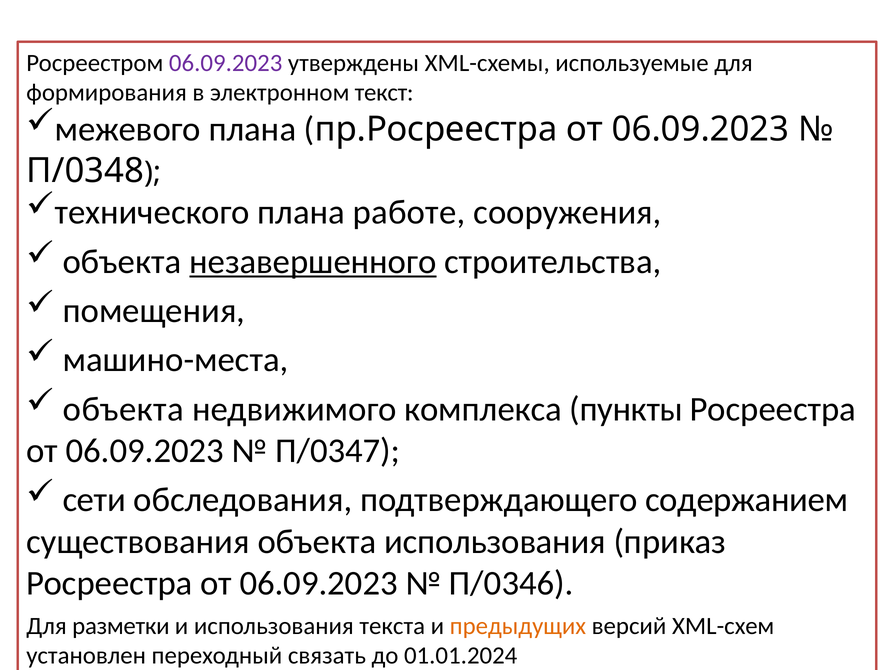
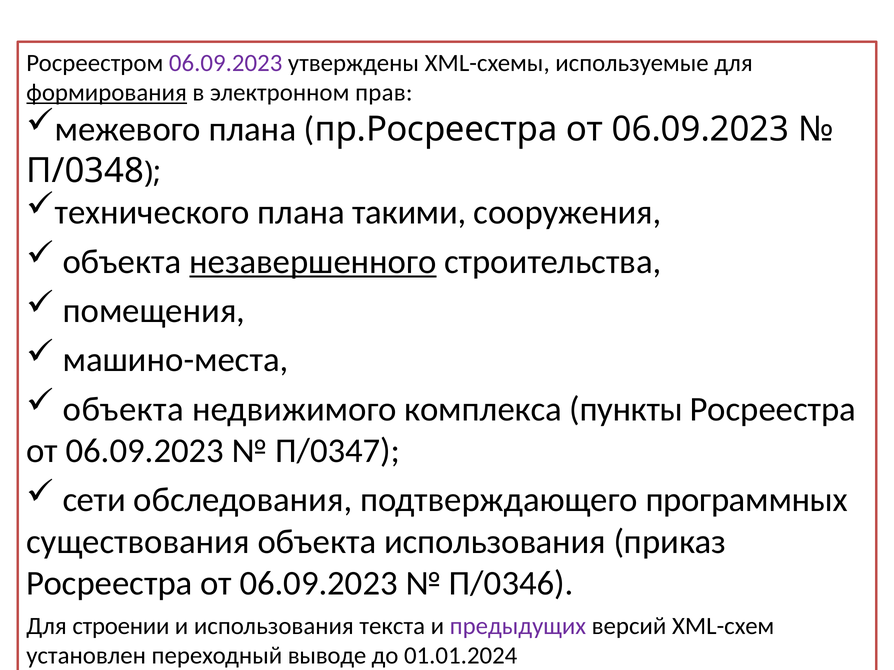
формирования underline: none -> present (107, 93)
текст: текст -> прав (384, 93)
работе: работе -> такими (409, 213)
содержанием: содержанием -> программных (747, 500)
разметки: разметки -> строении (121, 626)
предыдущих colour: orange -> purple (518, 626)
связать: связать -> выводе (327, 656)
